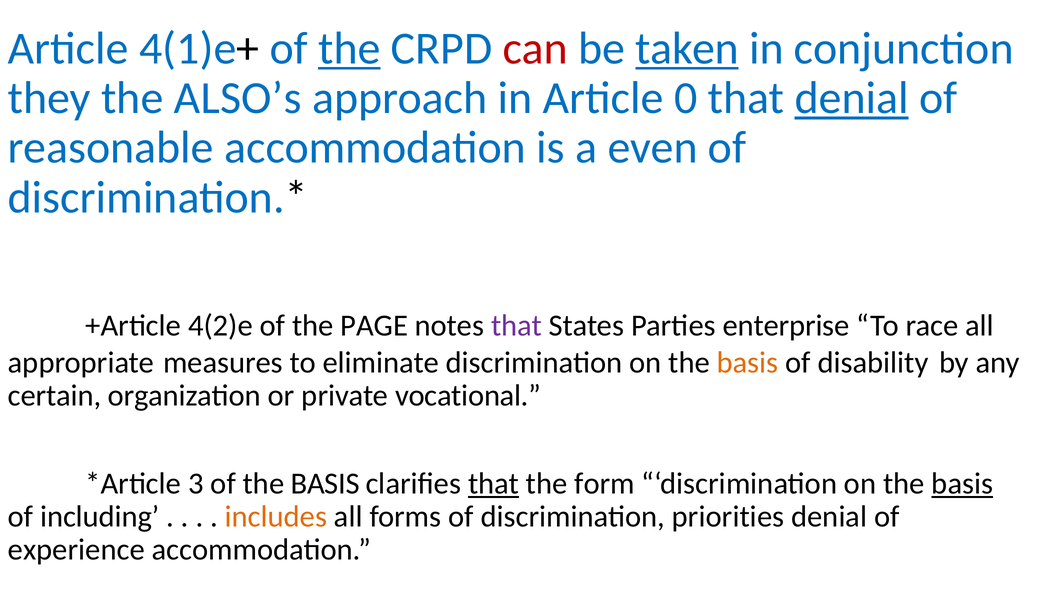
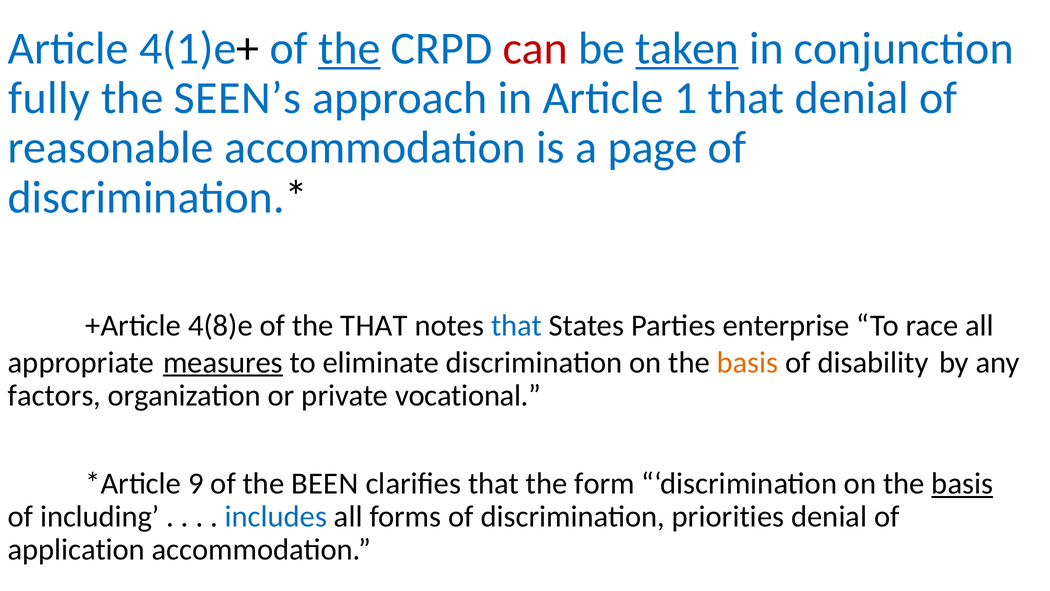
they: they -> fully (49, 98)
ALSO’s: ALSO’s -> SEEN’s (238, 98)
0: 0 -> 1 (686, 98)
denial underline: present -> none (852, 98)
even: even -> page (653, 148)
4(2)e: 4(2)e -> 4(8)e (220, 326)
the PAGE: PAGE -> THAT (374, 326)
that colour: purple -> blue (516, 326)
measures underline: none -> present (223, 362)
certain: certain -> factors (54, 395)
3: 3 -> 9 (196, 483)
of the BASIS: BASIS -> BEEN (325, 483)
that underline: present -> none (494, 483)
includes colour: orange -> blue (276, 516)
experience: experience -> application (76, 550)
